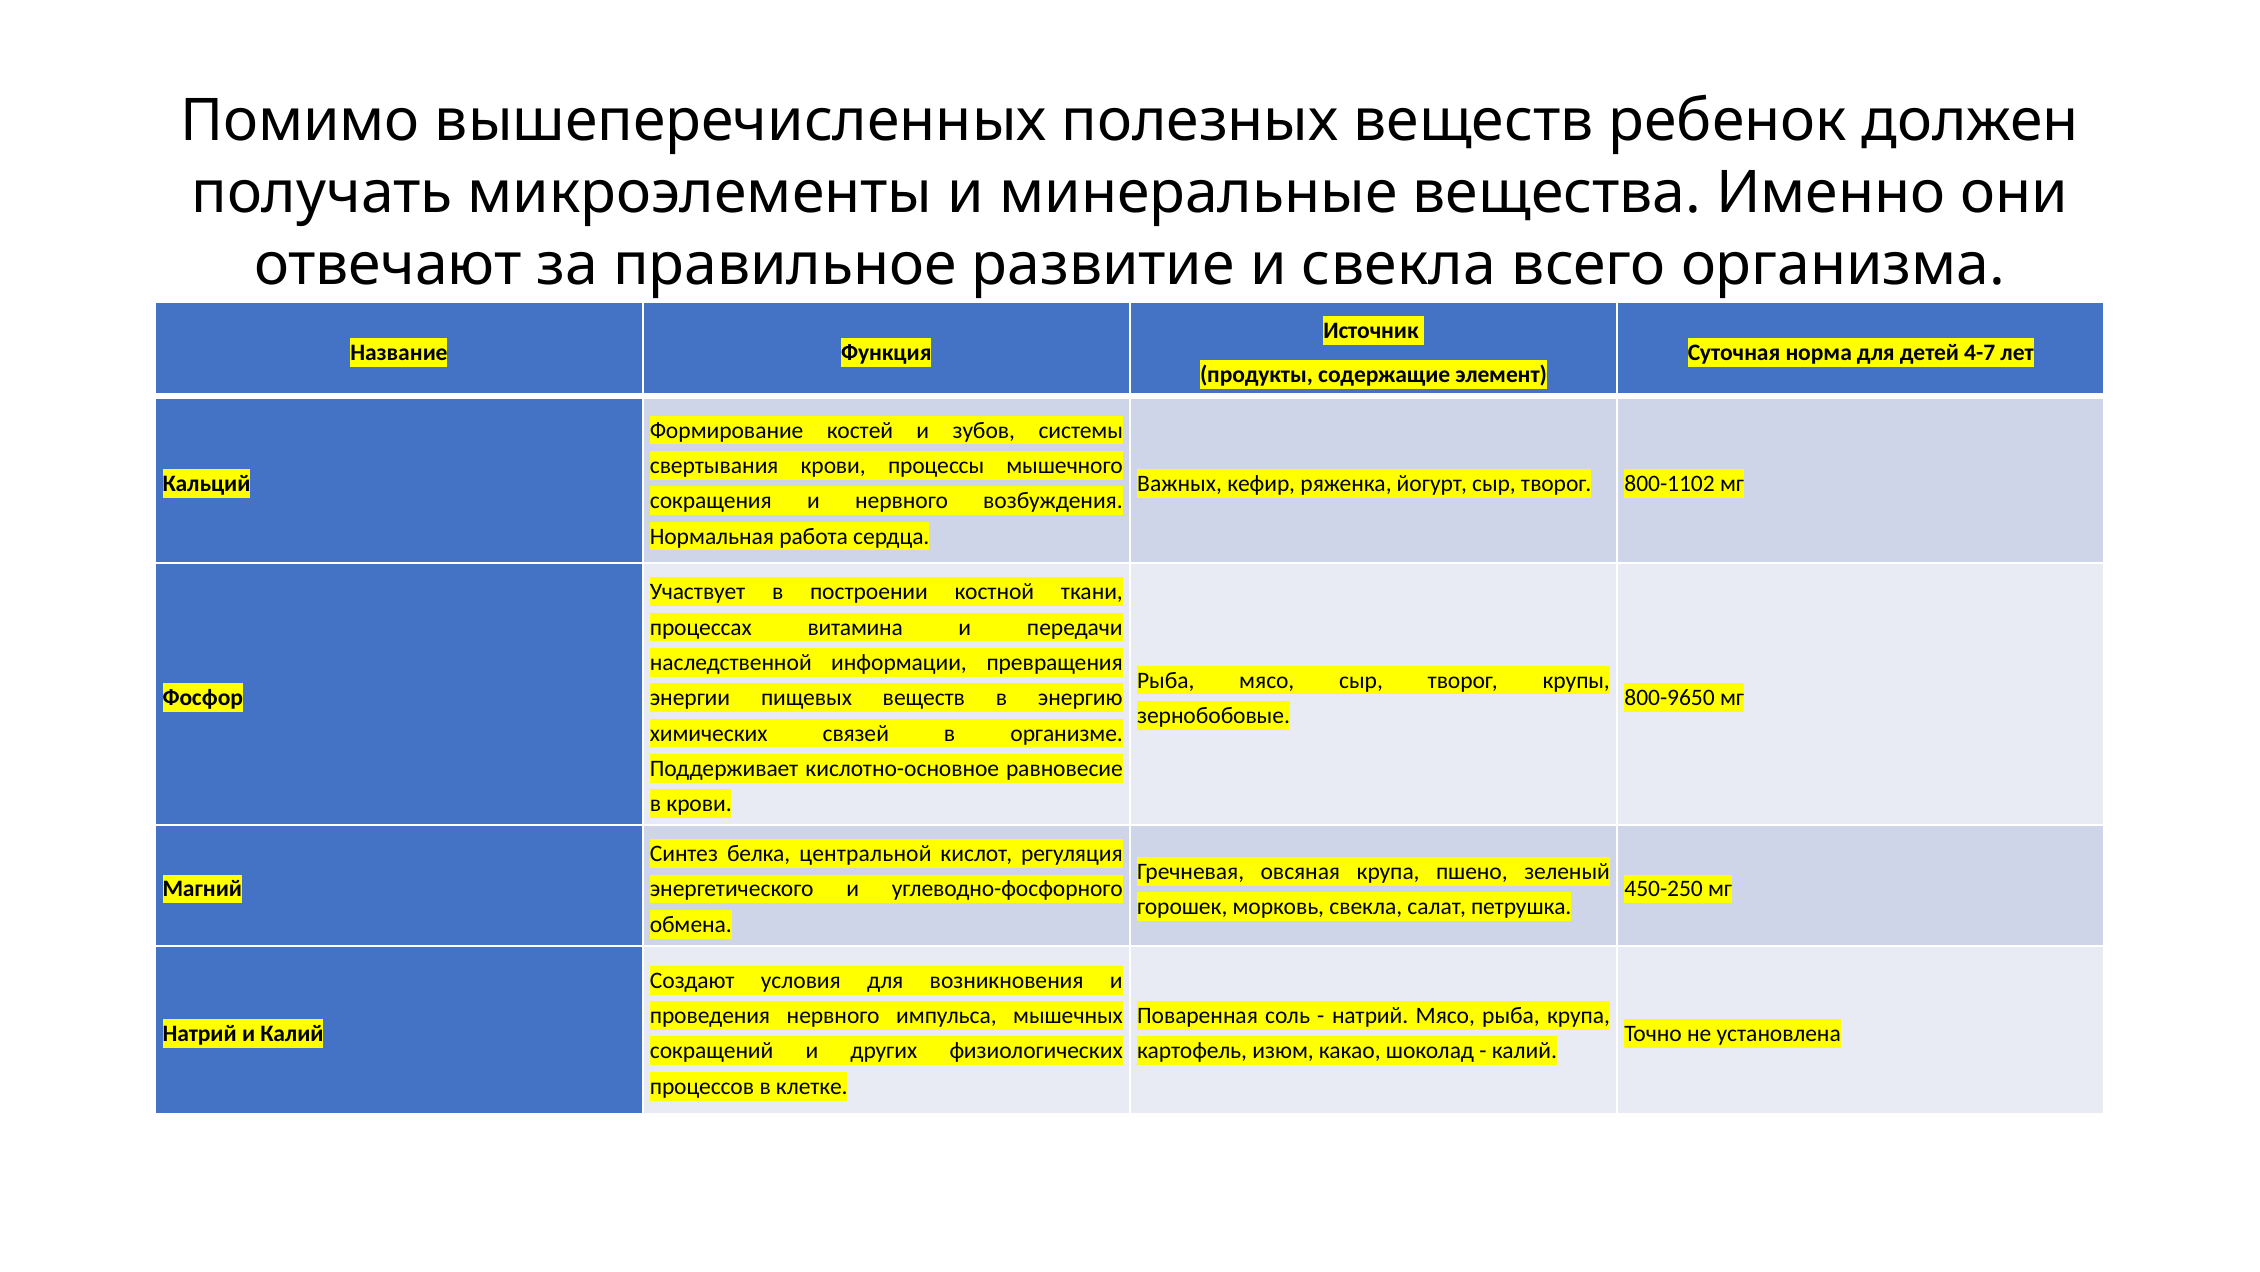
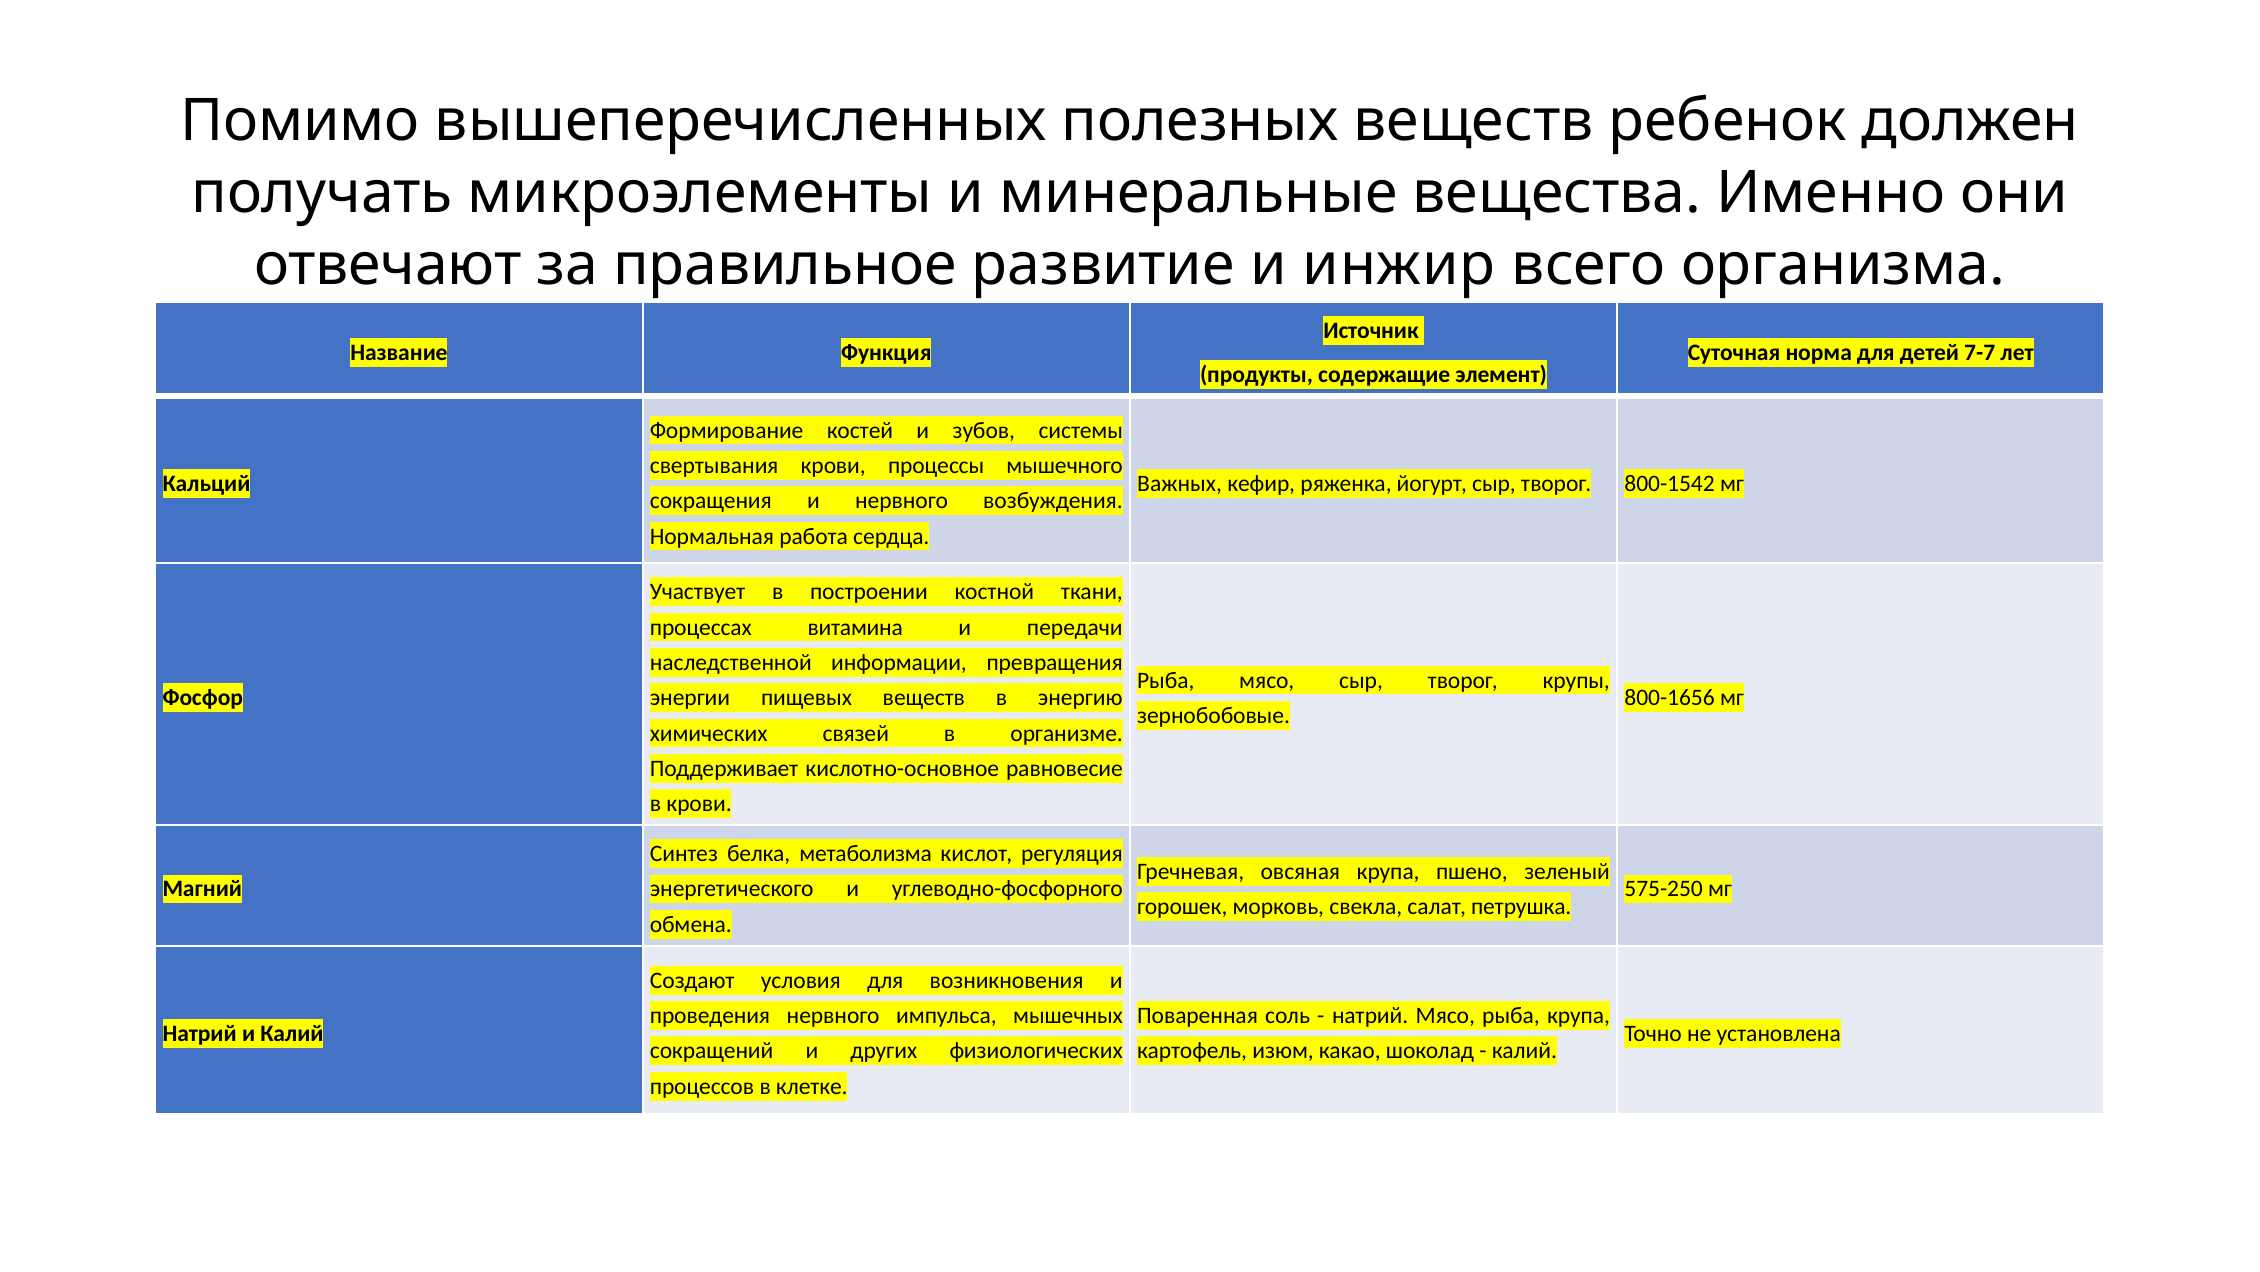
и свекла: свекла -> инжир (1399, 265)
4-7: 4-7 -> 7-7 (1980, 352)
800-1102: 800-1102 -> 800-1542 (1670, 483)
800-9650: 800-9650 -> 800-1656 (1670, 698)
центральной: центральной -> метаболизма (866, 853)
450-250: 450-250 -> 575-250 (1664, 889)
